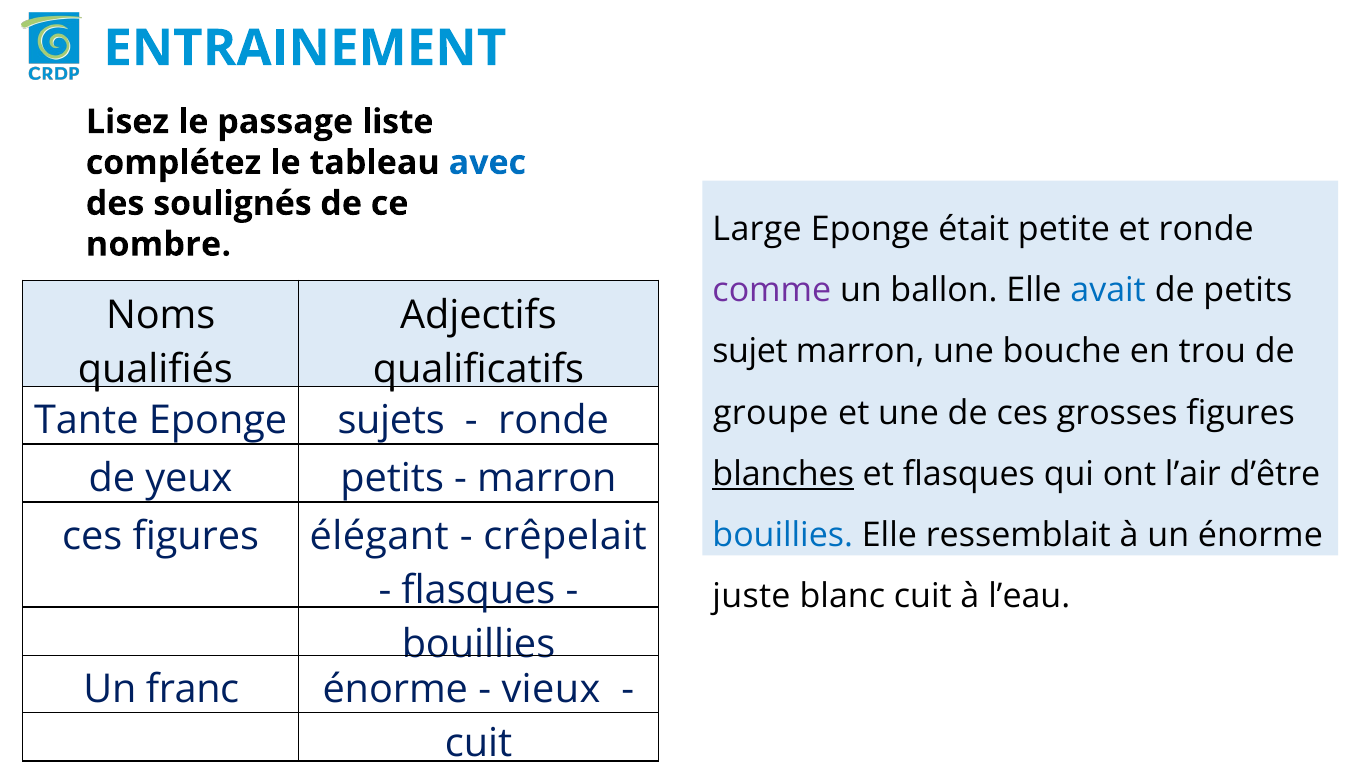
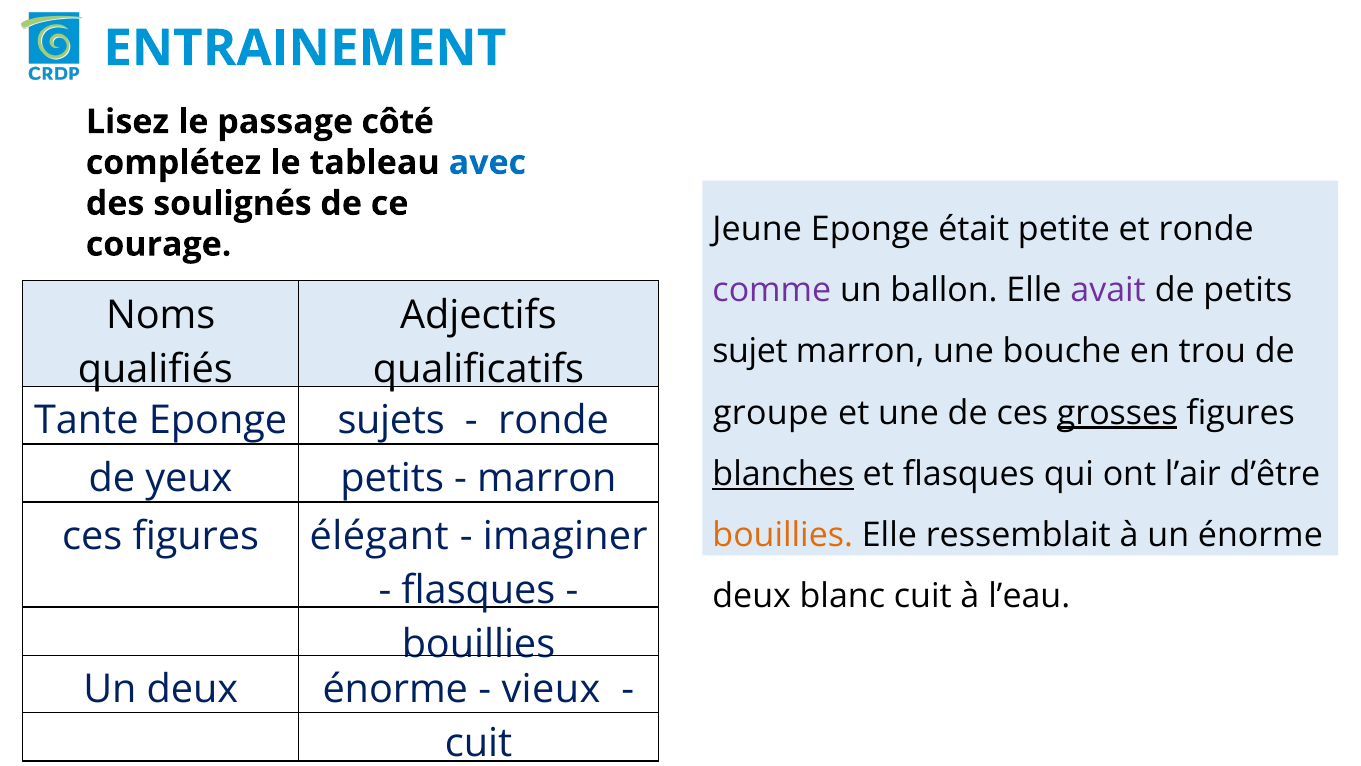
liste: liste -> côté (398, 122)
Large: Large -> Jeune (757, 229)
nombre: nombre -> courage (159, 244)
avait colour: blue -> purple (1108, 290)
grosses underline: none -> present (1117, 413)
crêpelait: crêpelait -> imaginer (565, 536)
bouillies colour: blue -> orange (783, 535)
juste: juste -> deux (752, 596)
Un franc: franc -> deux (192, 689)
